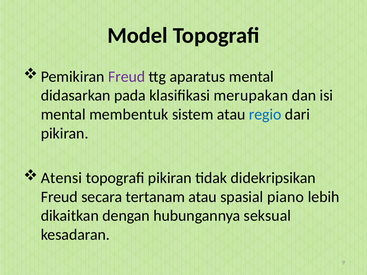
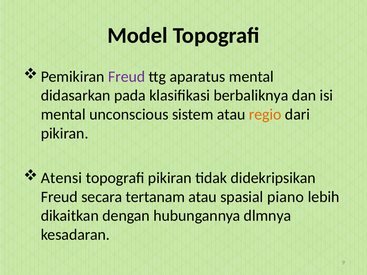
merupakan: merupakan -> berbaliknya (251, 96)
membentuk: membentuk -> unconscious (129, 115)
regio colour: blue -> orange (265, 115)
seksual: seksual -> dlmnya (267, 216)
